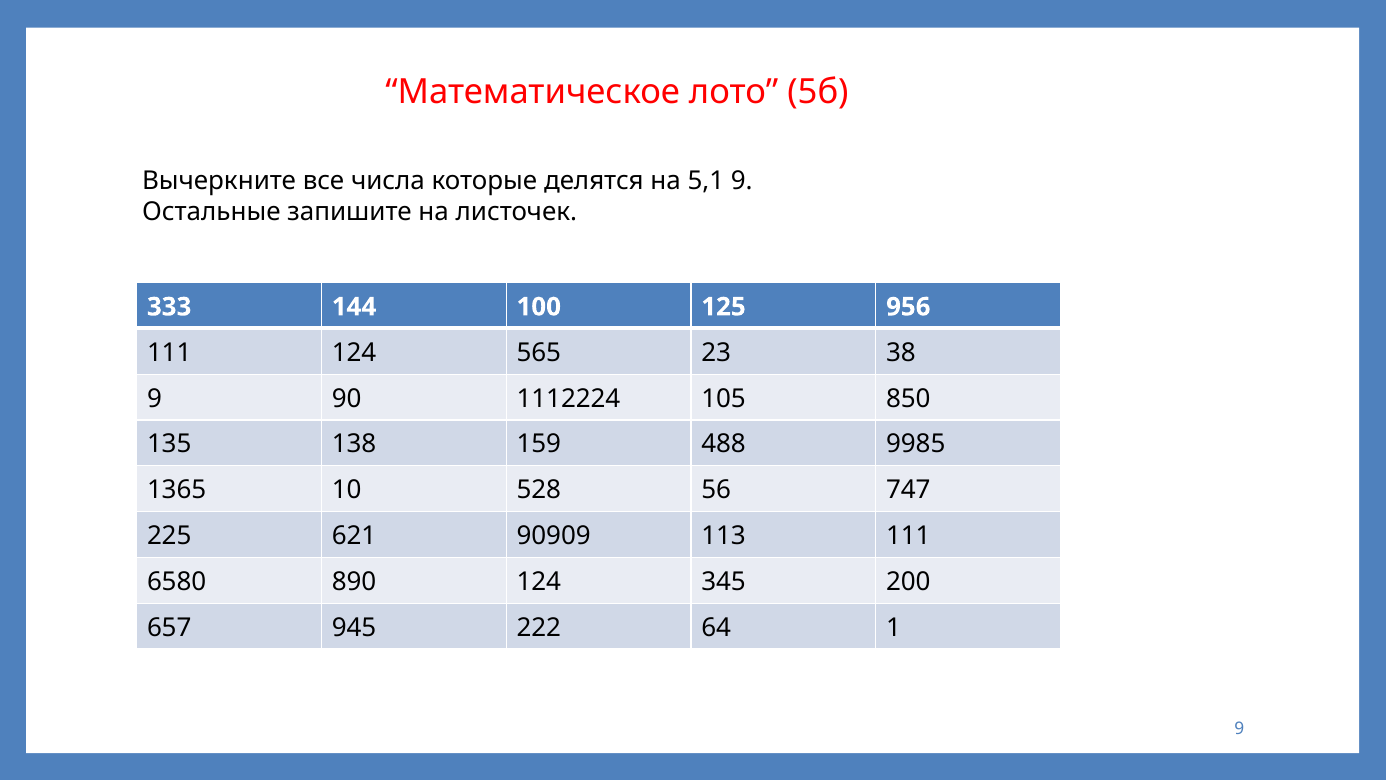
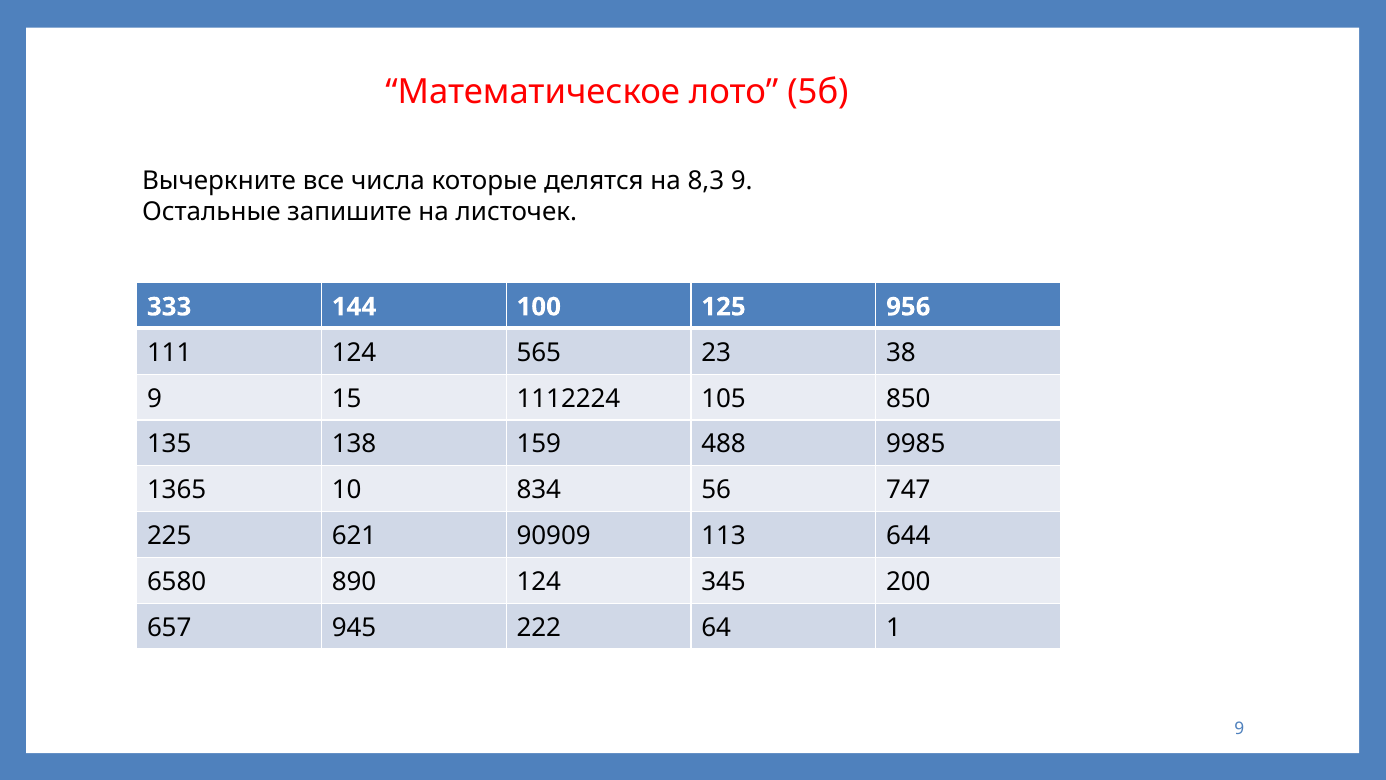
5,1: 5,1 -> 8,3 (706, 181)
90: 90 -> 15 (347, 398)
528: 528 -> 834 (539, 490)
113 111: 111 -> 644 (908, 536)
